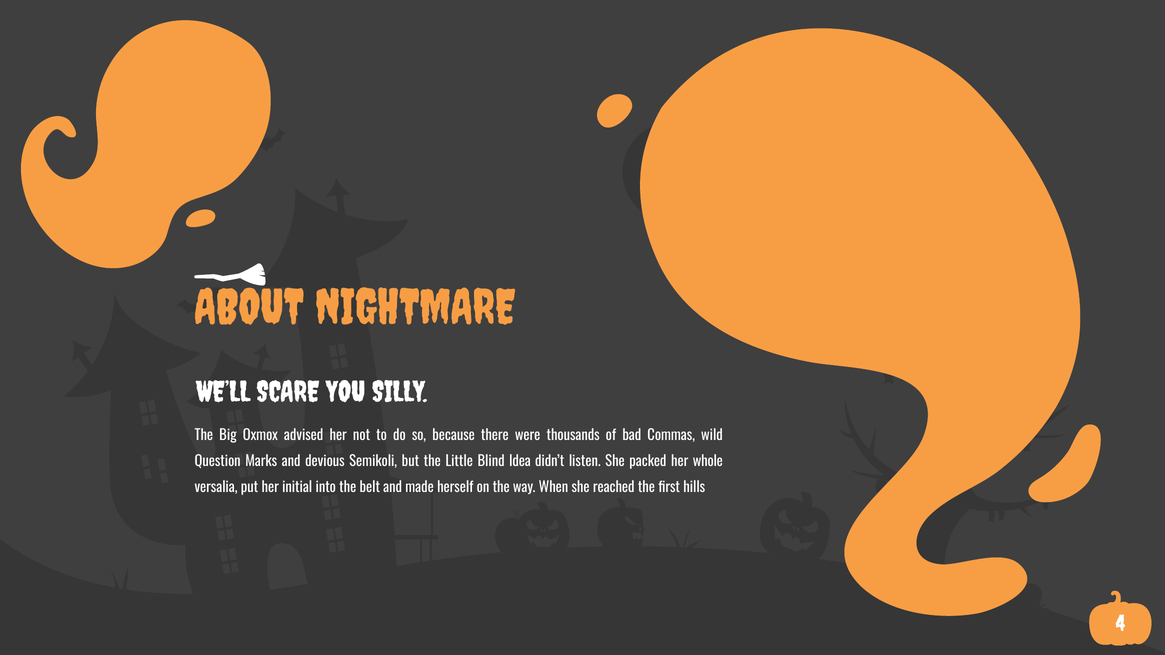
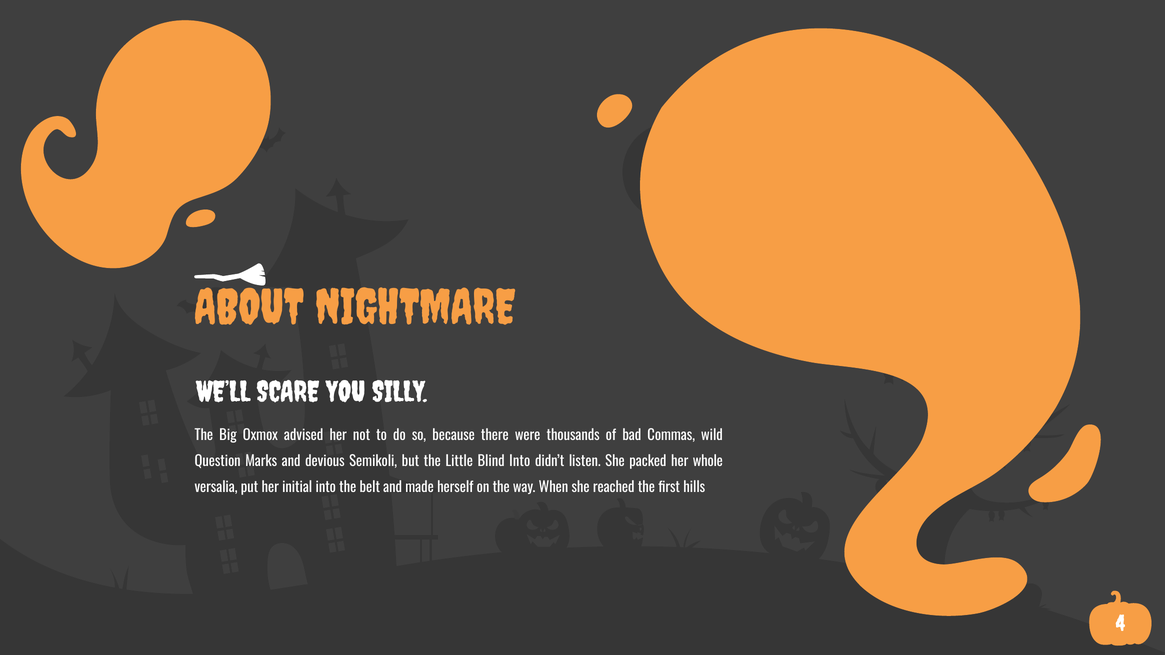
Blind Idea: Idea -> Into (520, 462)
